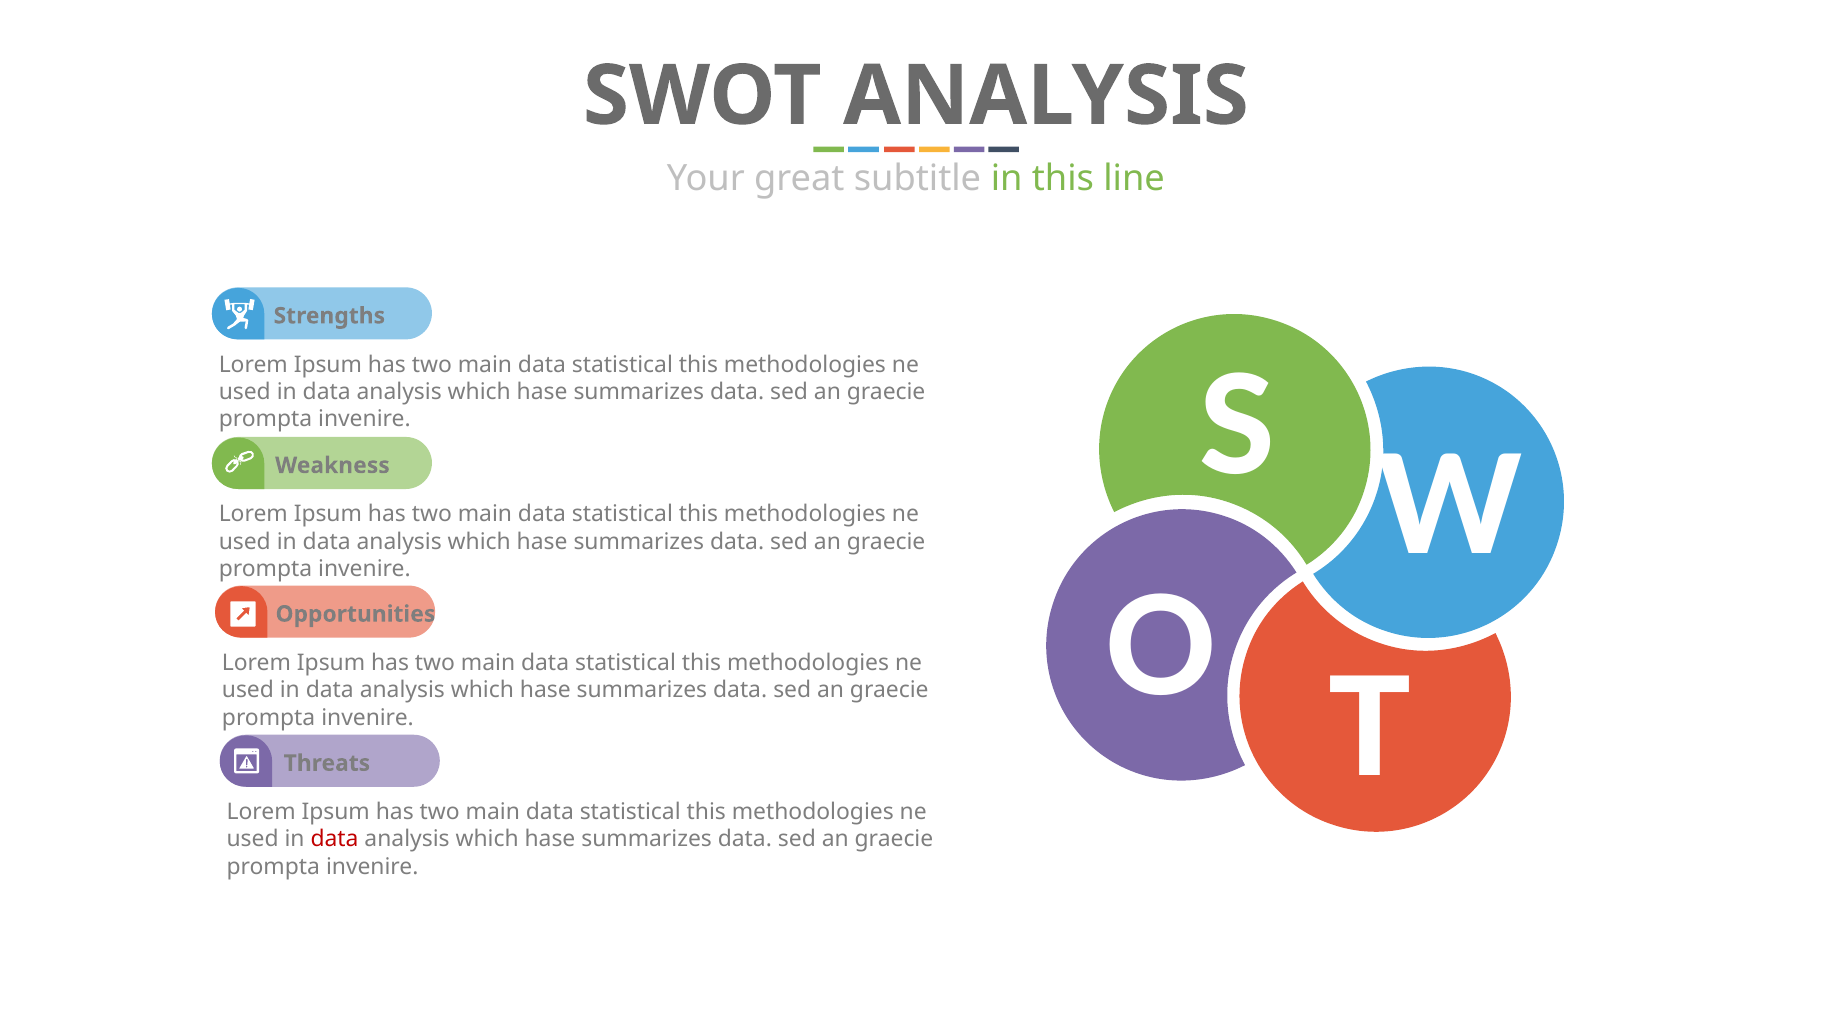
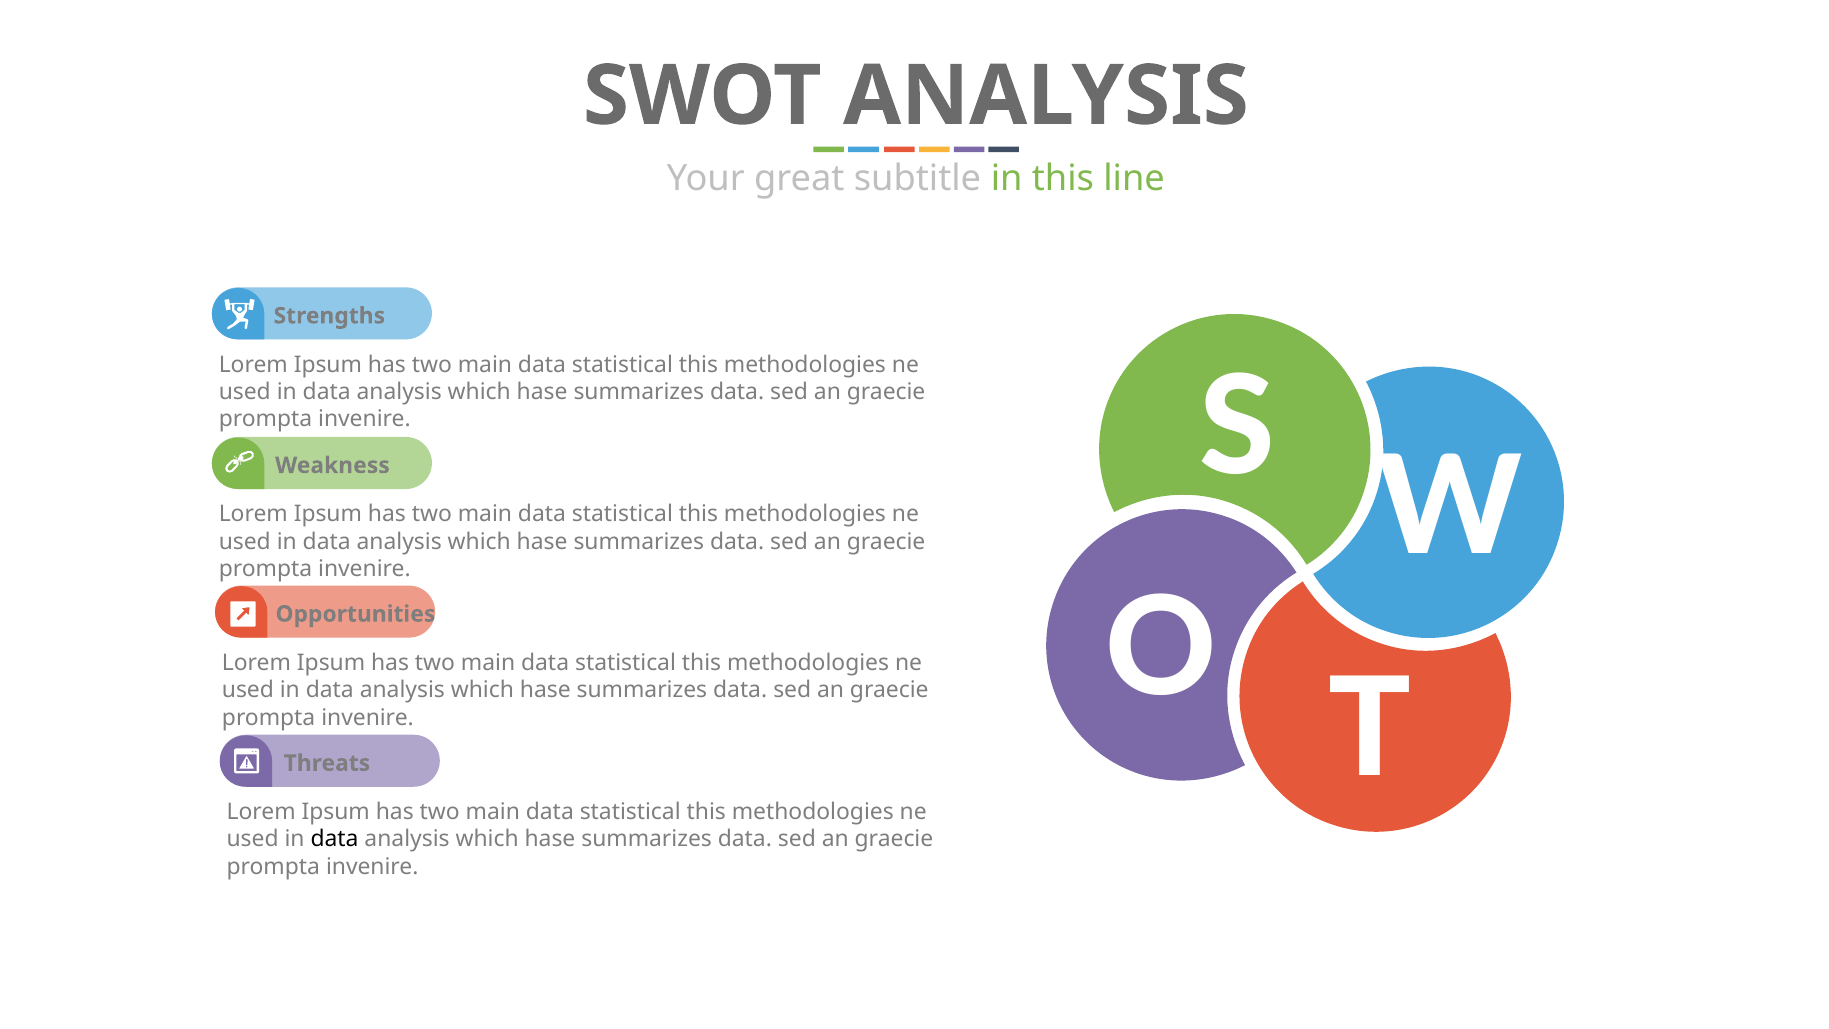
data colour: red -> black (335, 839)
